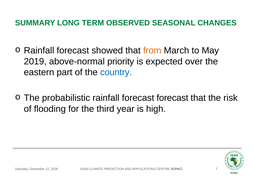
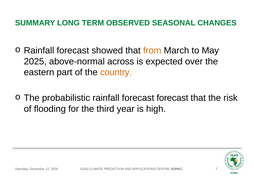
2019: 2019 -> 2025 (35, 61)
priority: priority -> across (121, 61)
country colour: blue -> orange (116, 72)
